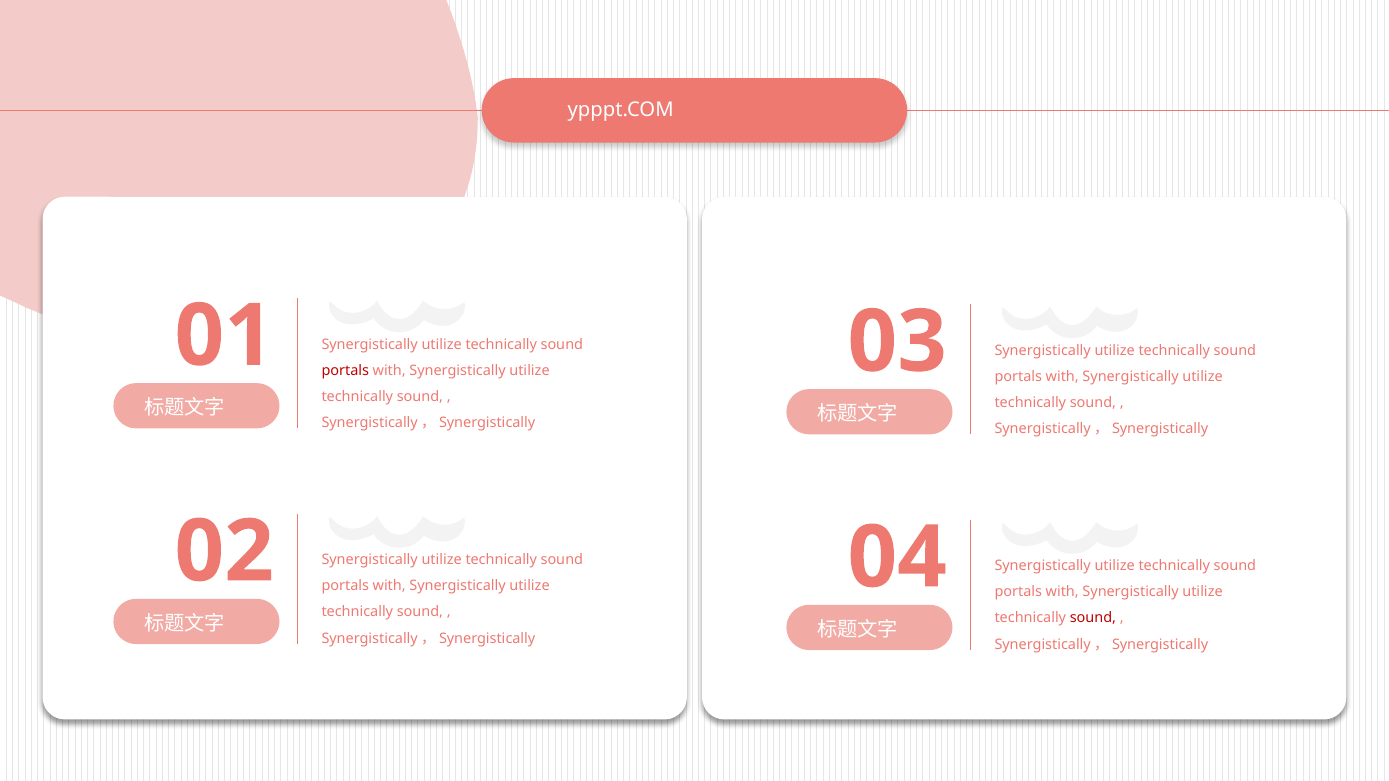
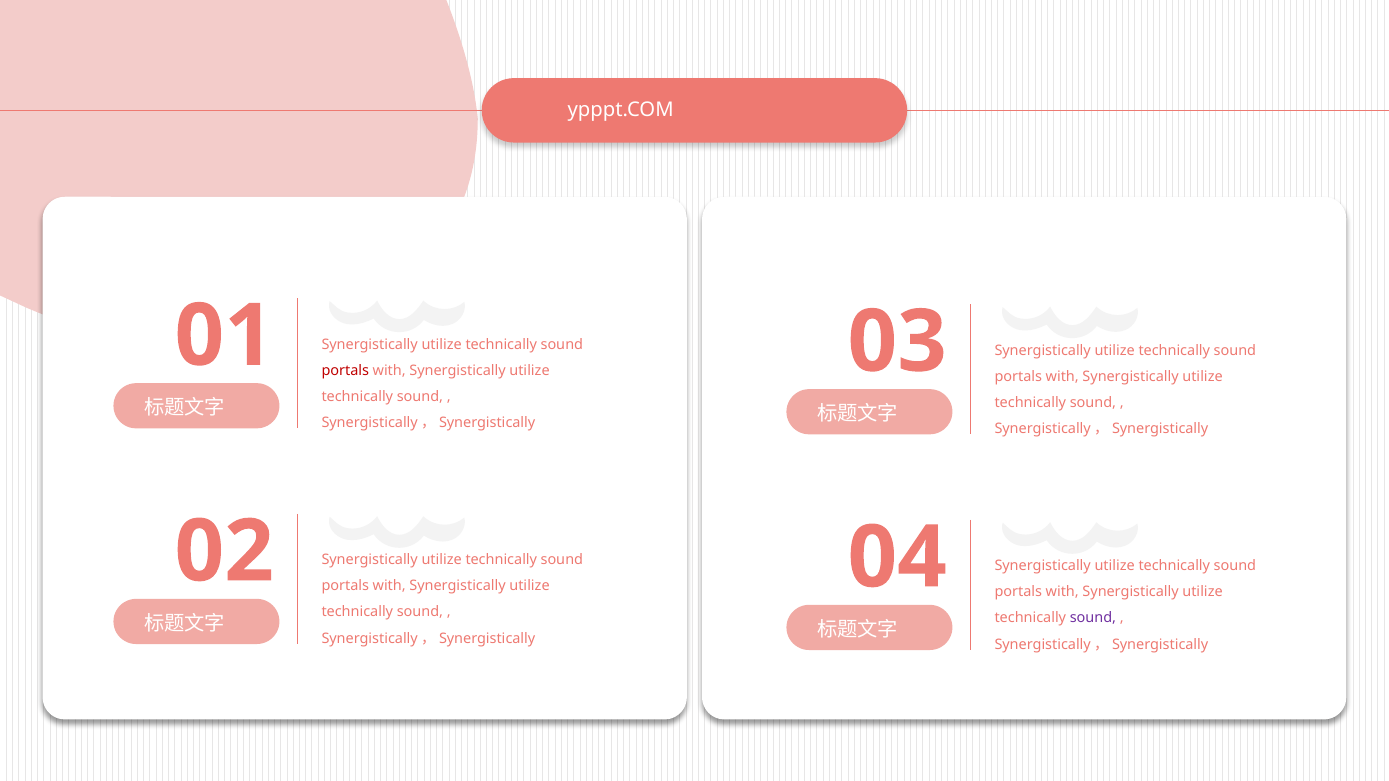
sound colour: red -> purple (1093, 618)
